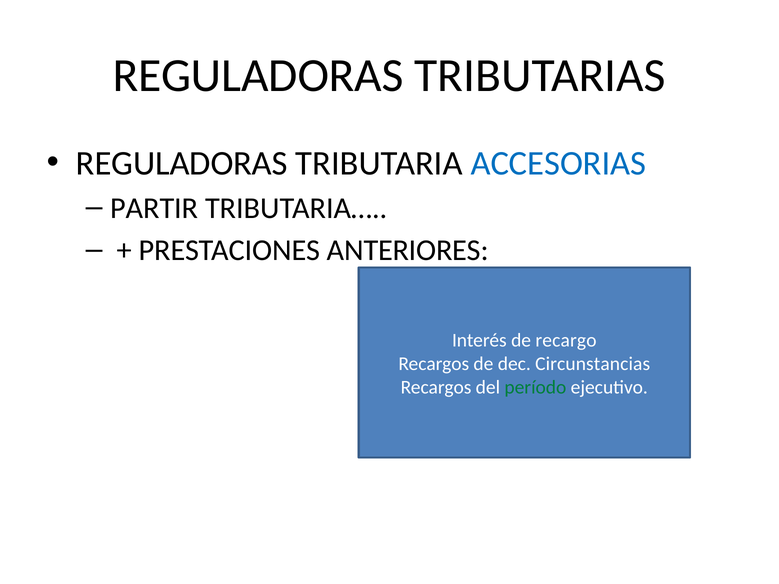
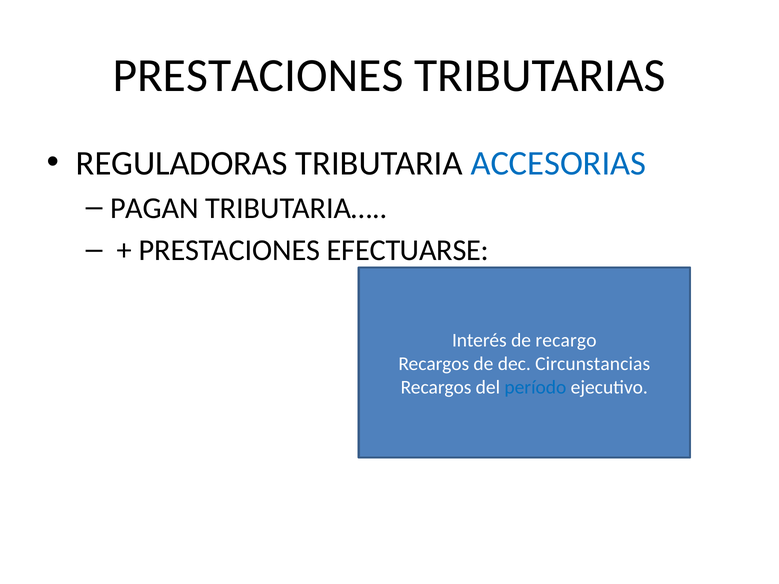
REGULADORAS: REGULADORAS -> PRESTACIONES (258, 75)
PARTIR: PARTIR -> PAGAN (154, 208)
ANTERIORES: ANTERIORES -> EFECTUARSE (408, 251)
período colour: green -> blue (535, 387)
